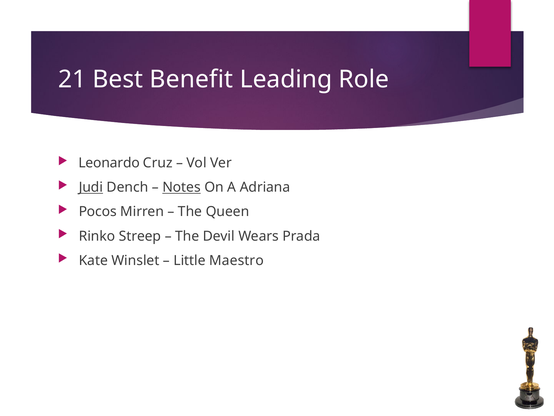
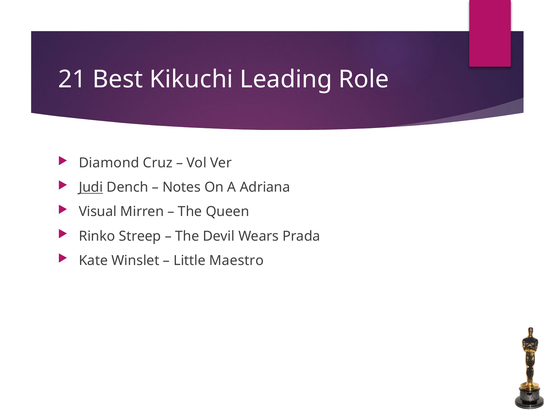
Benefit: Benefit -> Kikuchi (191, 79)
Leonardo: Leonardo -> Diamond (109, 163)
Notes underline: present -> none (182, 187)
Pocos: Pocos -> Visual (98, 211)
